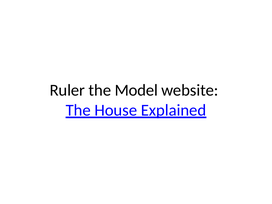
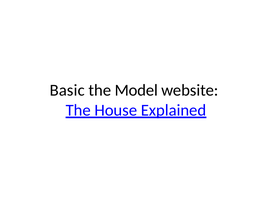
Ruler: Ruler -> Basic (67, 90)
